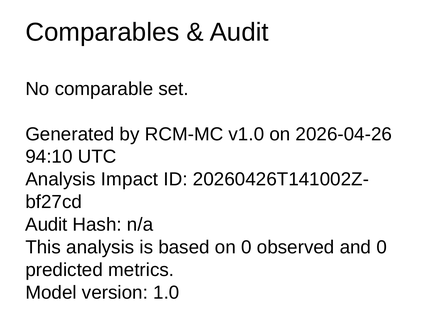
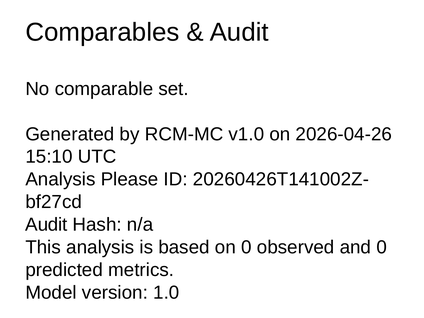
94:10: 94:10 -> 15:10 (49, 157)
Impact: Impact -> Please (130, 179)
